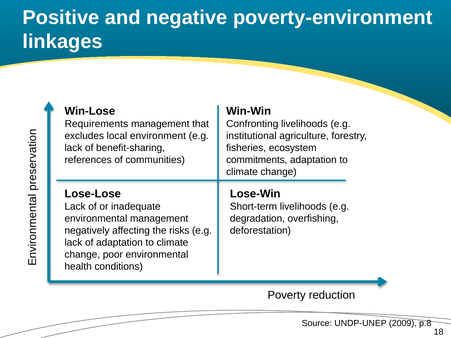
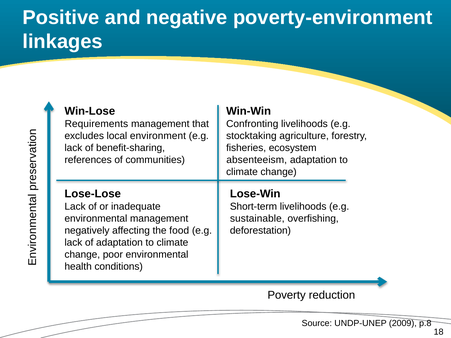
institutional: institutional -> stocktaking (251, 136)
commitments: commitments -> absenteeism (257, 160)
degradation: degradation -> sustainable (257, 219)
risks: risks -> food (179, 231)
